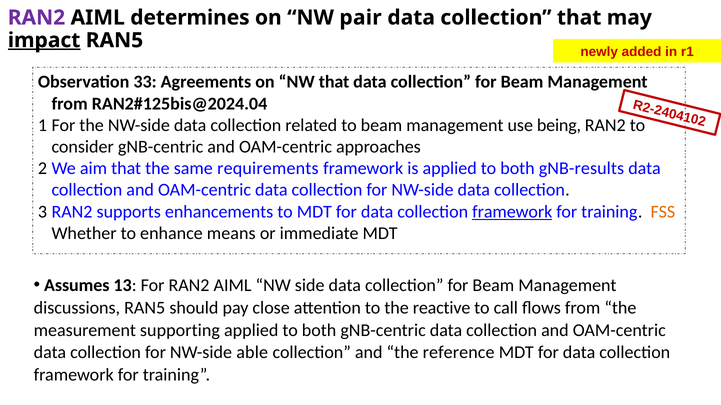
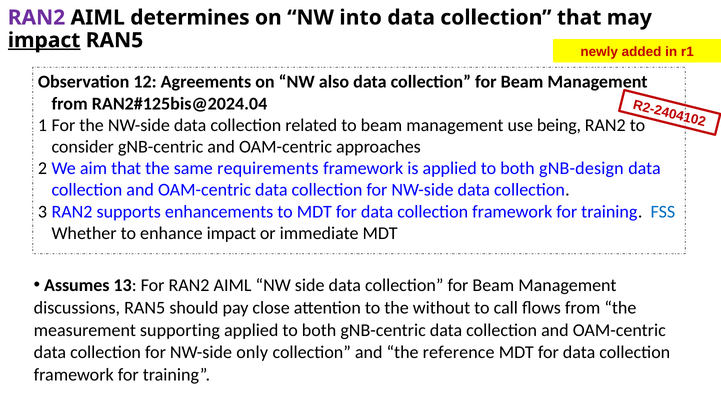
pair: pair -> into (361, 18)
33: 33 -> 12 (145, 82)
NW that: that -> also (334, 82)
gNB-results: gNB-results -> gNB-design (581, 169)
framework underline: present -> none (512, 212)
FSS colour: orange -> blue (663, 212)
enhance means: means -> impact (231, 234)
reactive: reactive -> without (441, 308)
able: able -> only (252, 353)
